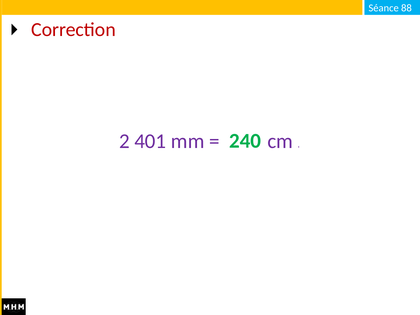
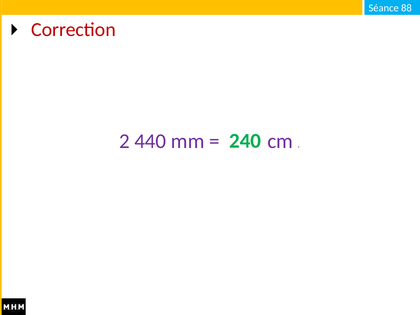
401: 401 -> 440 (150, 141)
